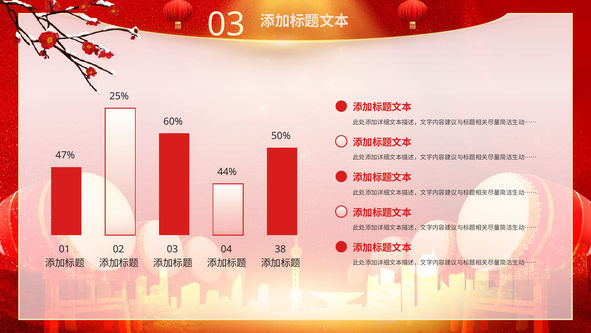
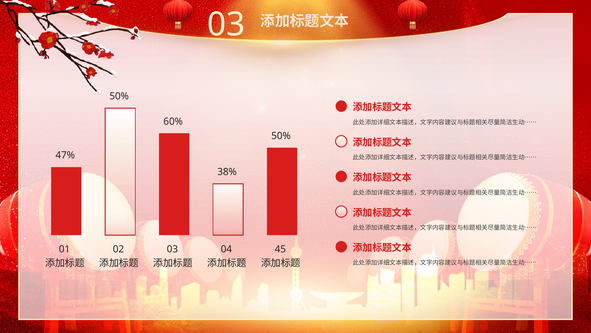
25%: 25% -> 50% (119, 96)
44%: 44% -> 38% (227, 172)
38: 38 -> 45 (280, 249)
